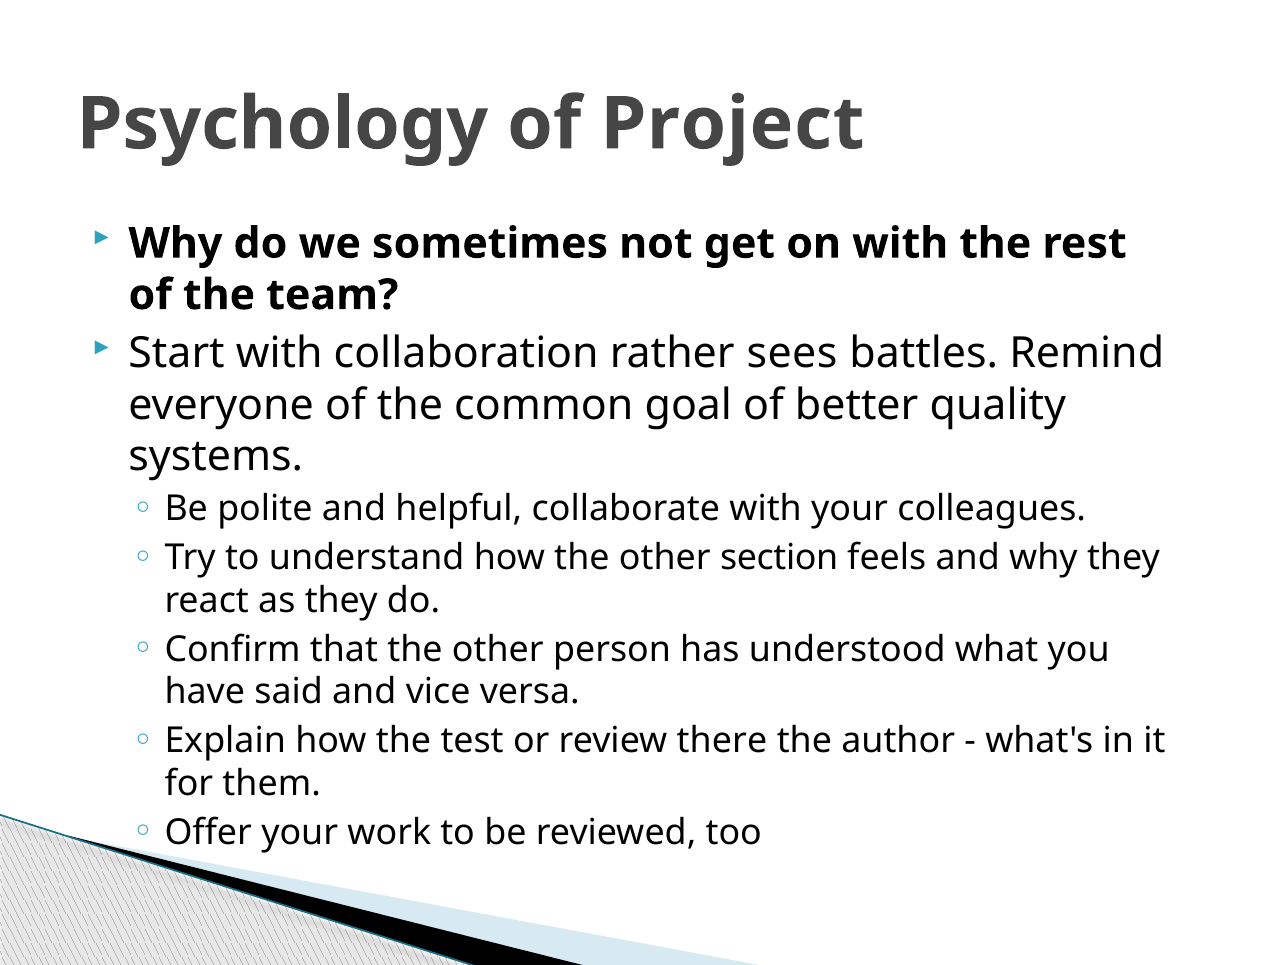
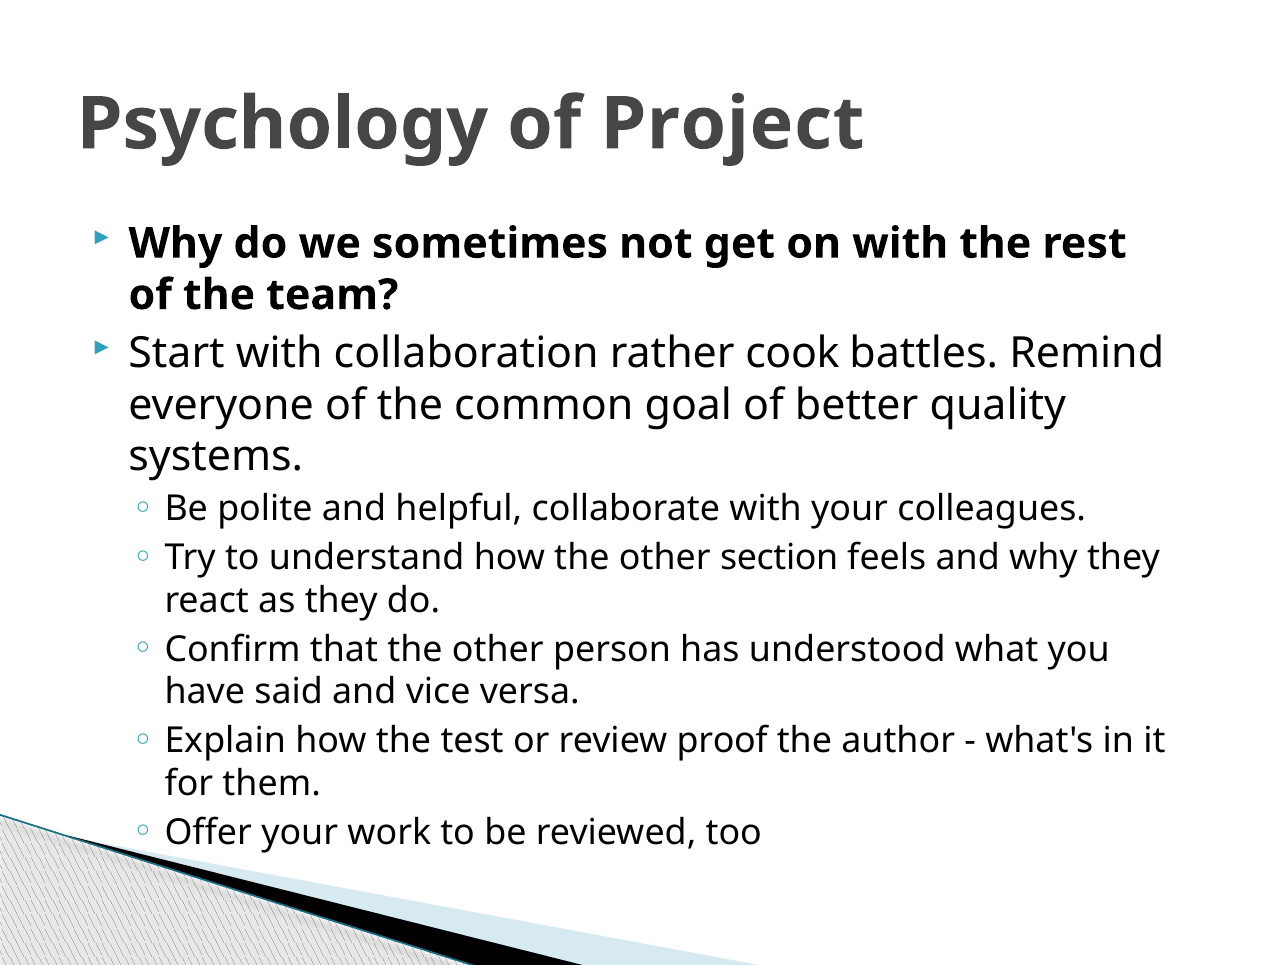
sees: sees -> cook (792, 354)
there: there -> proof (722, 741)
